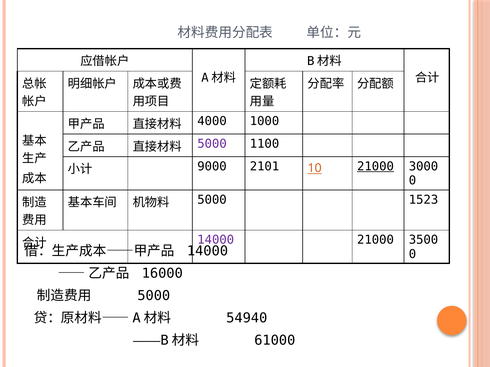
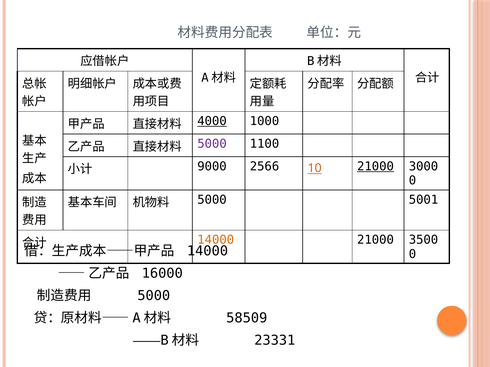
4000 underline: none -> present (212, 121)
2101: 2101 -> 2566 (265, 167)
1523: 1523 -> 5001 (424, 200)
14000 colour: purple -> orange (216, 240)
54940: 54940 -> 58509 (247, 318)
61000: 61000 -> 23331 (275, 341)
